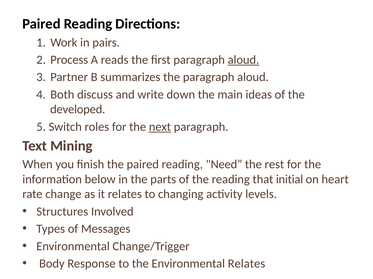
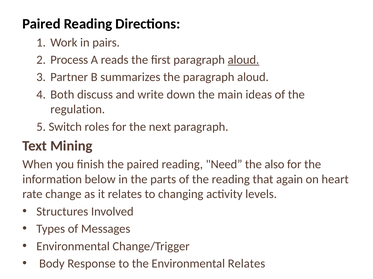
developed: developed -> regulation (78, 110)
next underline: present -> none (160, 127)
rest: rest -> also (274, 165)
initial: initial -> again (290, 180)
